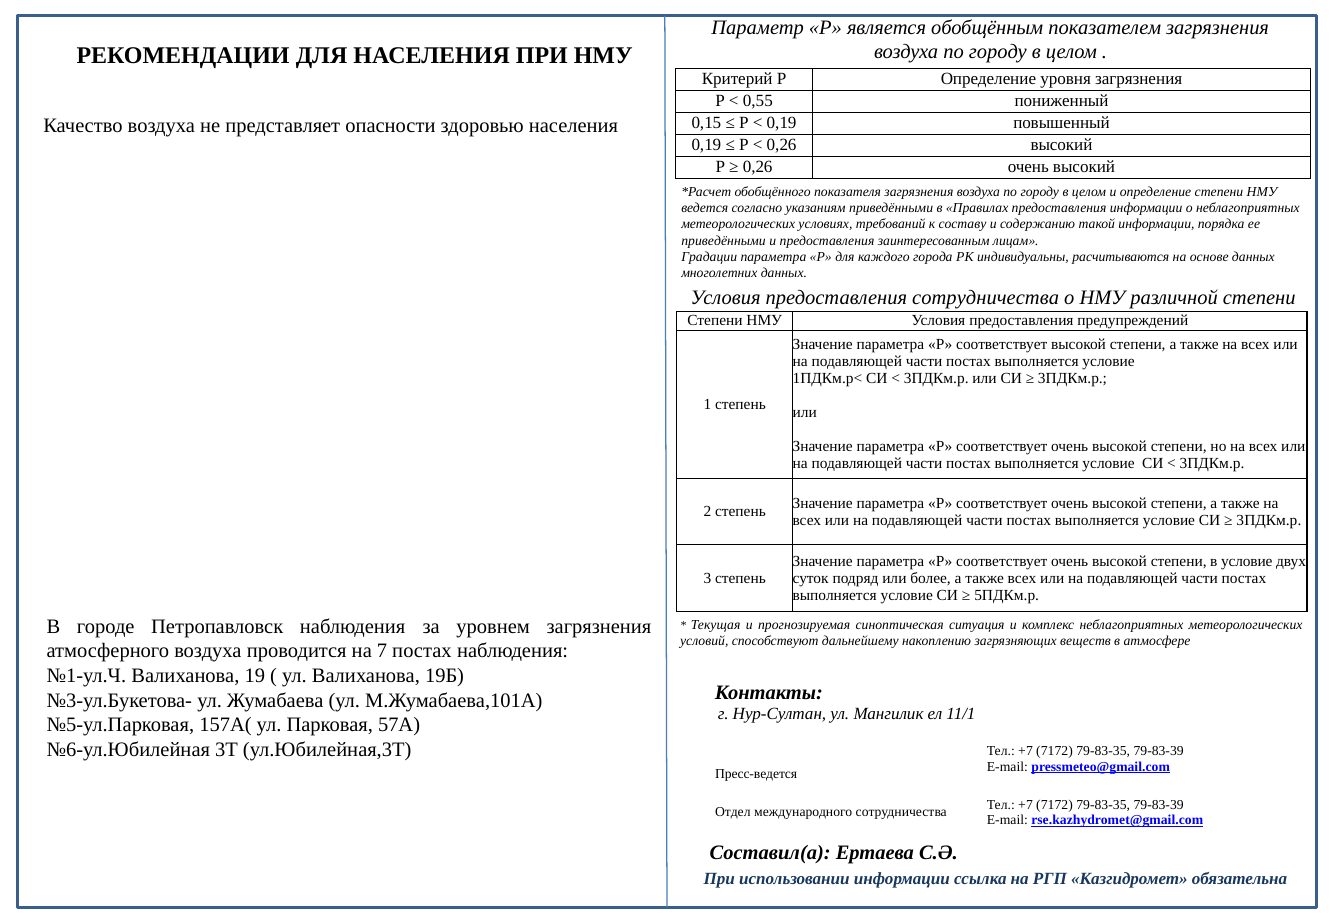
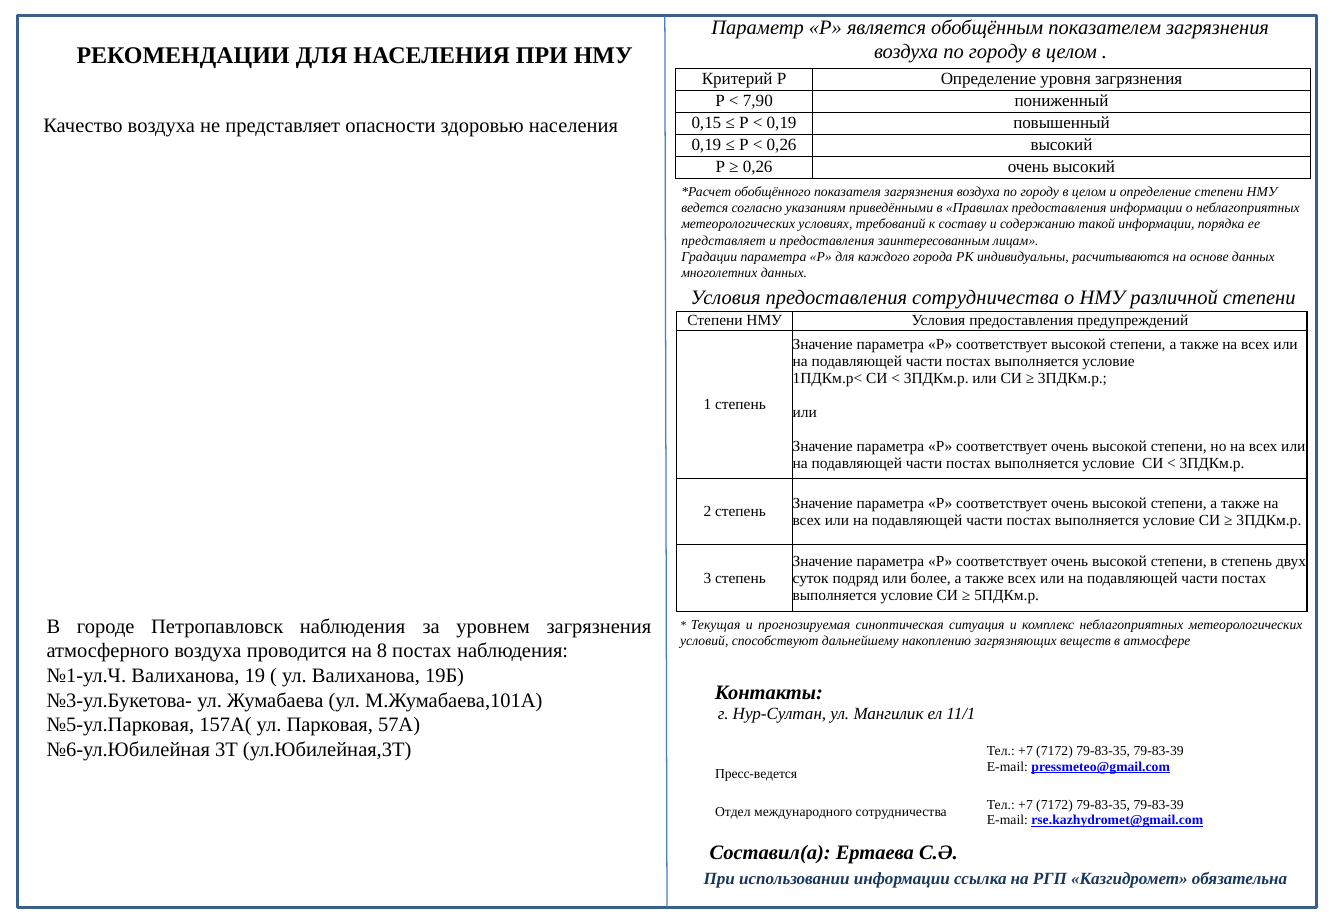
0,55: 0,55 -> 7,90 (758, 101)
приведёнными: приведёнными -> представляет (724, 241)
в условие: условие -> степень (1247, 561)
7: 7 -> 8 (382, 652)
